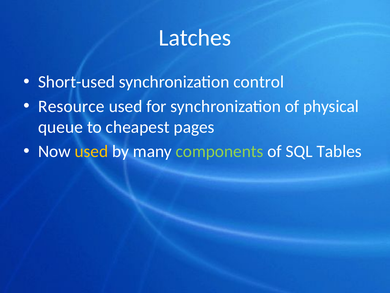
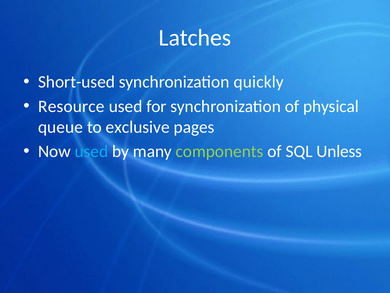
control: control -> quickly (259, 82)
cheapest: cheapest -> exclusive (138, 127)
used colour: yellow -> light blue (91, 151)
Tables: Tables -> Unless (339, 151)
